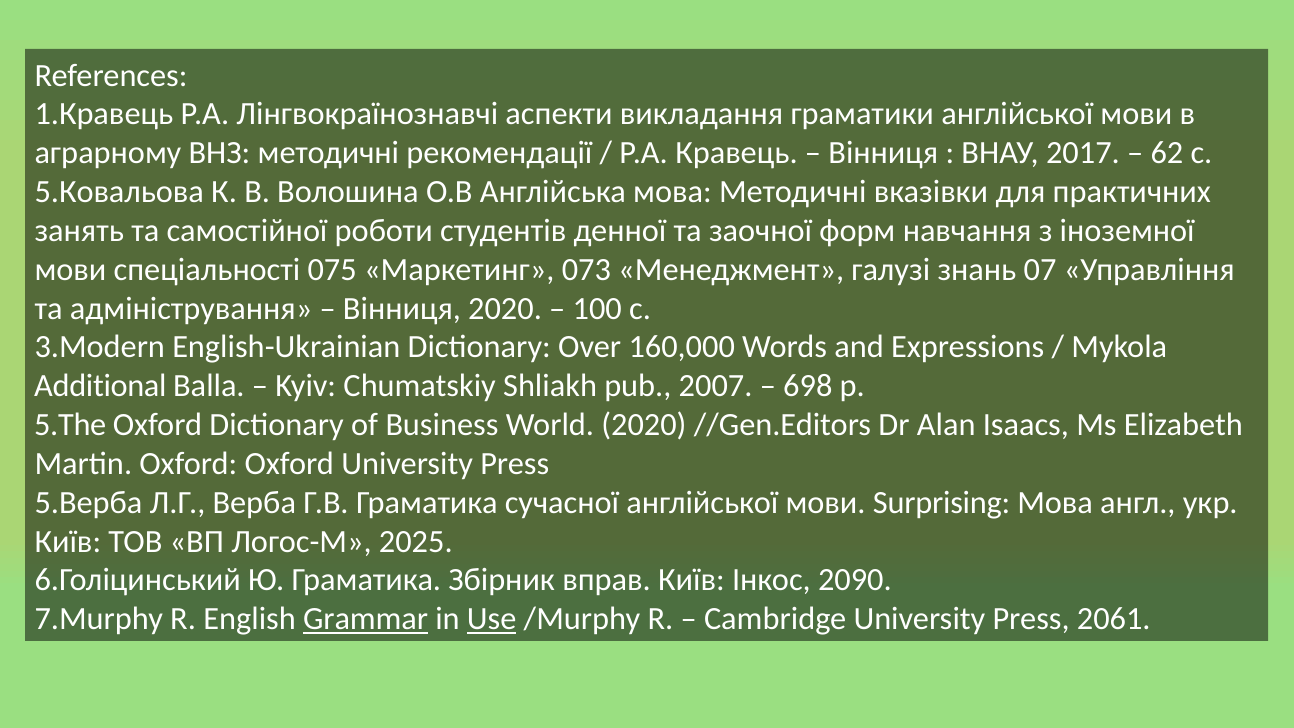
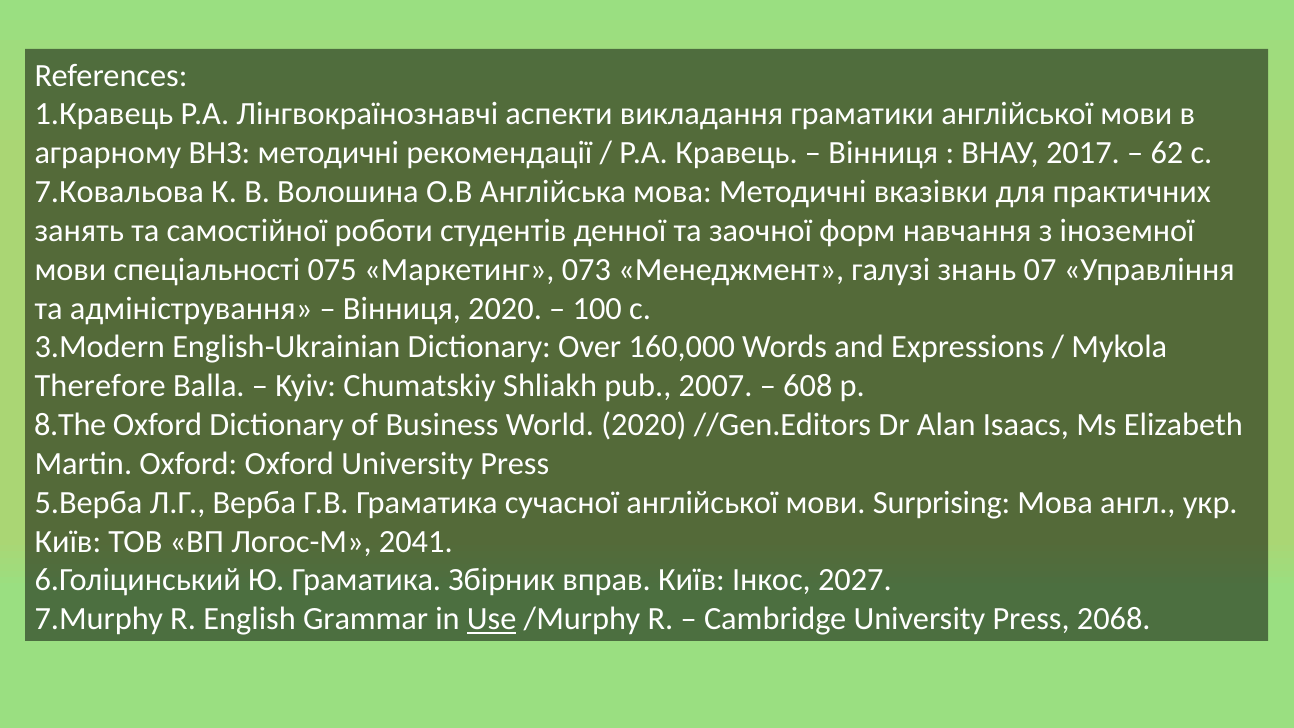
5.Ковальова: 5.Ковальова -> 7.Ковальова (119, 192)
Additional: Additional -> Therefore (100, 386)
698: 698 -> 608 (808, 386)
5.The: 5.The -> 8.The (70, 425)
2025: 2025 -> 2041 (416, 541)
2090: 2090 -> 2027 (855, 580)
Grammar underline: present -> none (366, 619)
2061: 2061 -> 2068 (1114, 619)
